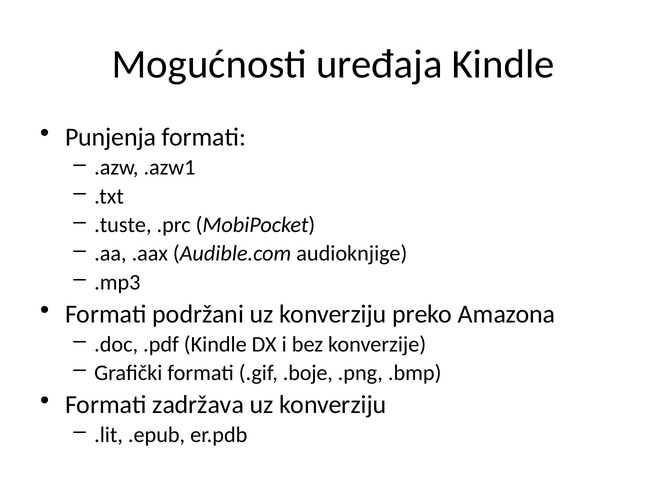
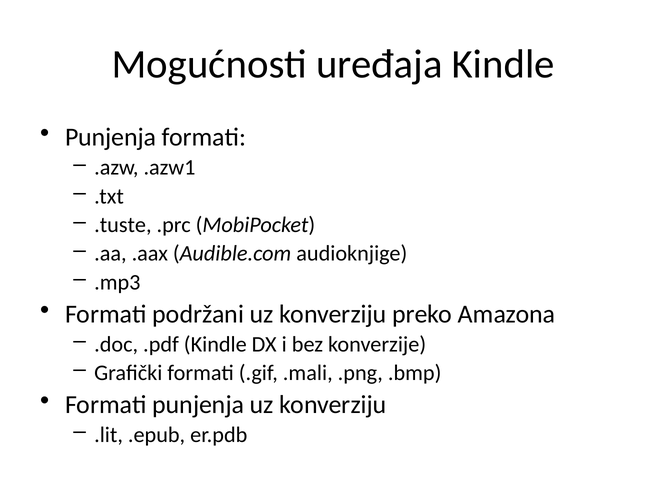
.boje: .boje -> .mali (308, 373)
Formati zadržava: zadržava -> punjenja (198, 405)
